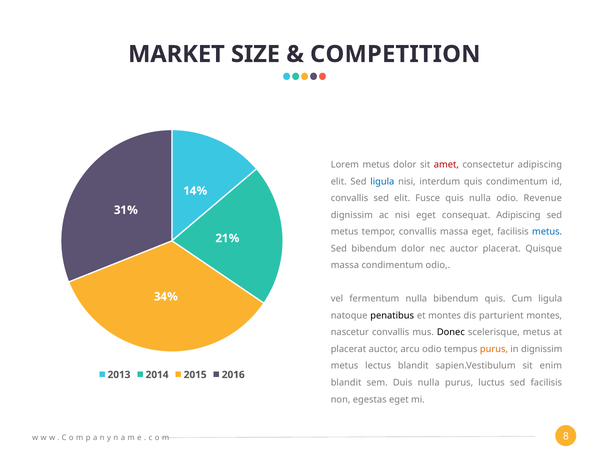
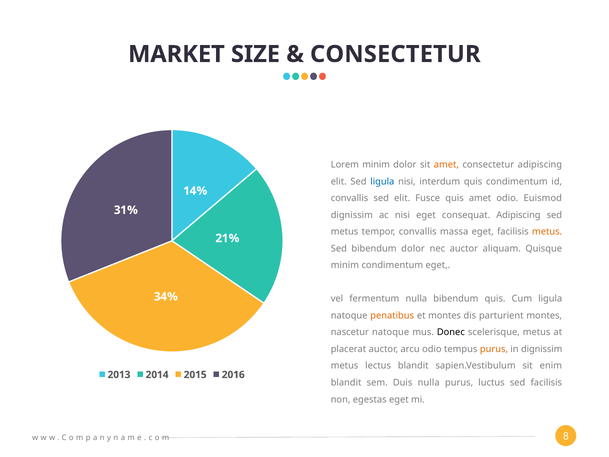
COMPETITION: COMPETITION -> CONSECTETUR (395, 54)
Lorem metus: metus -> minim (376, 165)
amet colour: red -> orange (446, 165)
quis nulla: nulla -> amet (480, 198)
Revenue: Revenue -> Euismod (543, 198)
metus colour: blue -> orange (547, 232)
auctor placerat: placerat -> aliquam (502, 248)
massa: massa -> minim (345, 265)
condimentum odio: odio -> eget (438, 265)
penatibus colour: black -> orange (392, 315)
nascetur convallis: convallis -> natoque (391, 332)
